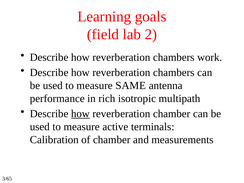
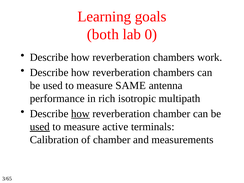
field: field -> both (103, 34)
2: 2 -> 0 (151, 34)
used underline: none -> present (40, 127)
